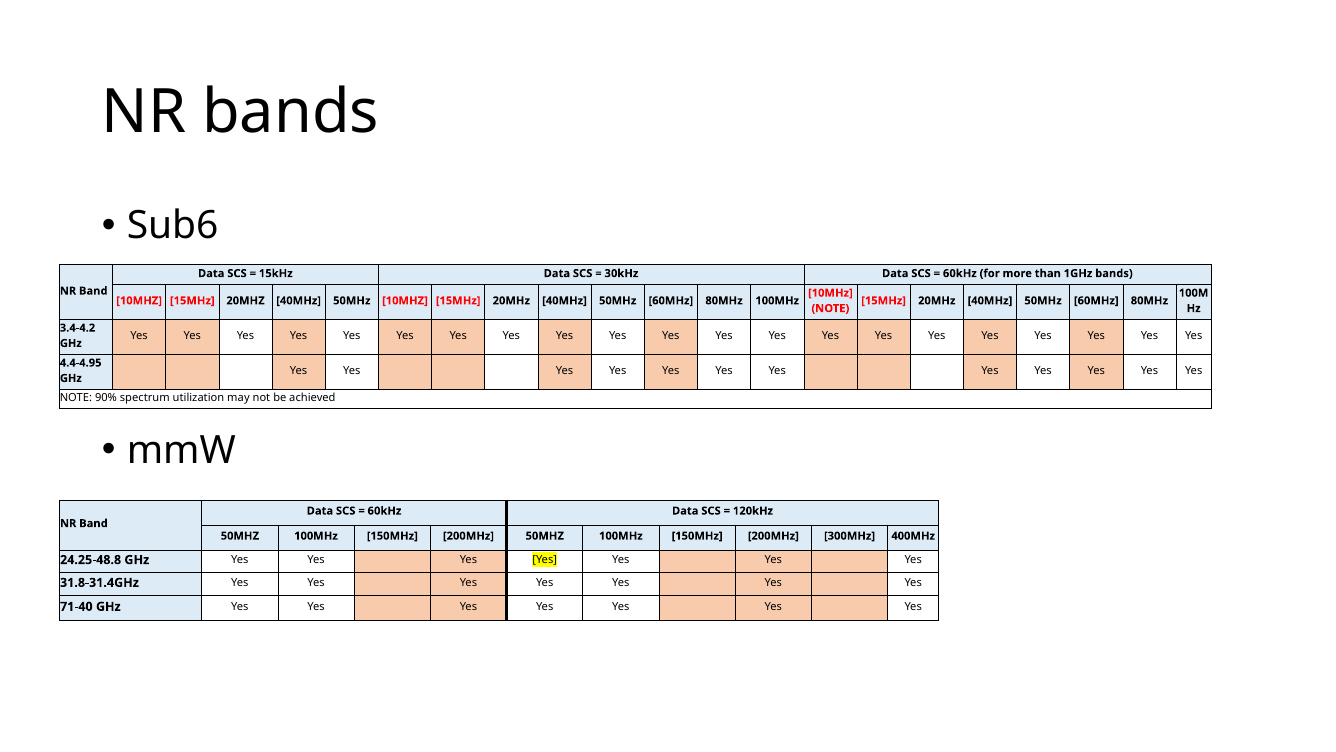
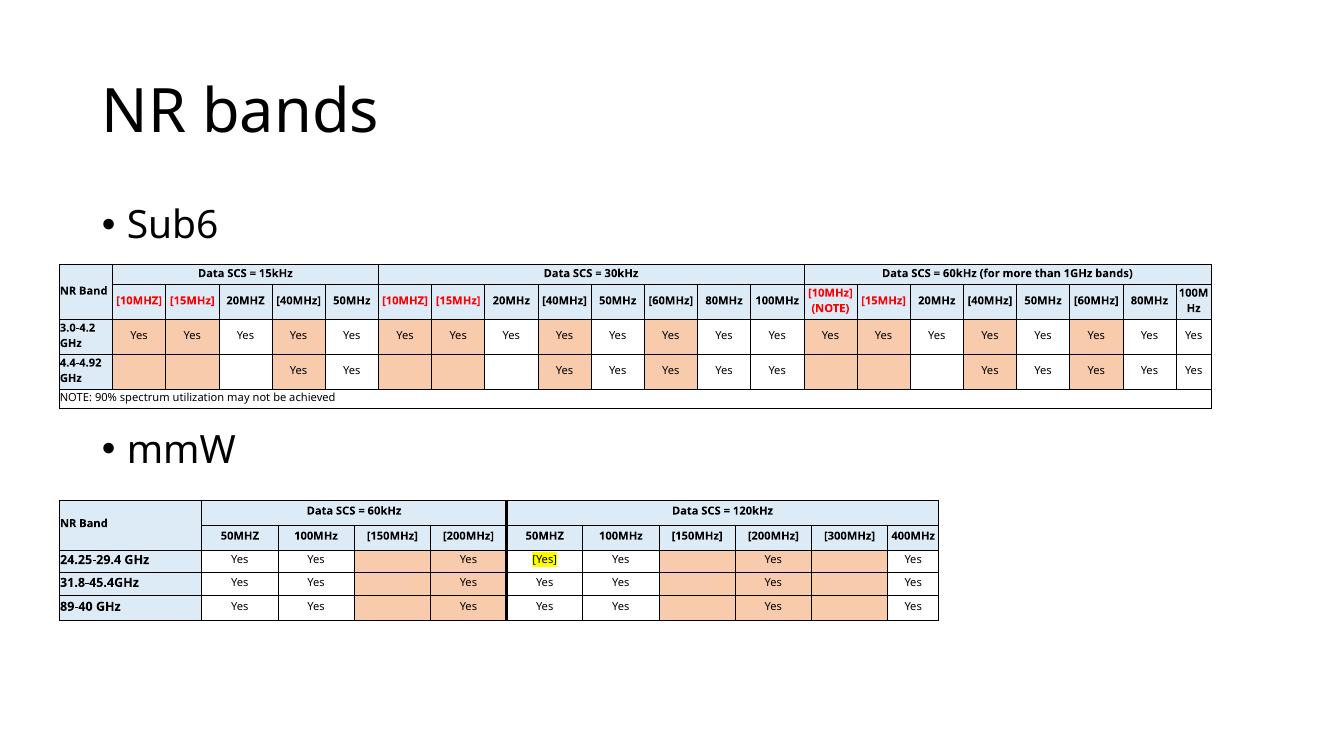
3.4-4.2: 3.4-4.2 -> 3.0-4.2 (78, 328)
4.4-4.95: 4.4-4.95 -> 4.4-4.92 (81, 363)
24.25-48.8: 24.25-48.8 -> 24.25-29.4 (91, 560)
31.8-31.4GHz: 31.8-31.4GHz -> 31.8-45.4GHz (99, 582)
71-40: 71-40 -> 89-40 (76, 606)
